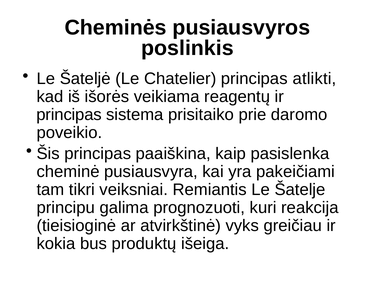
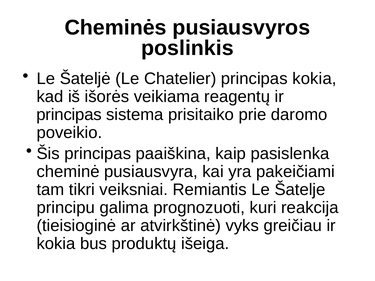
principas atlikti: atlikti -> kokia (314, 79)
